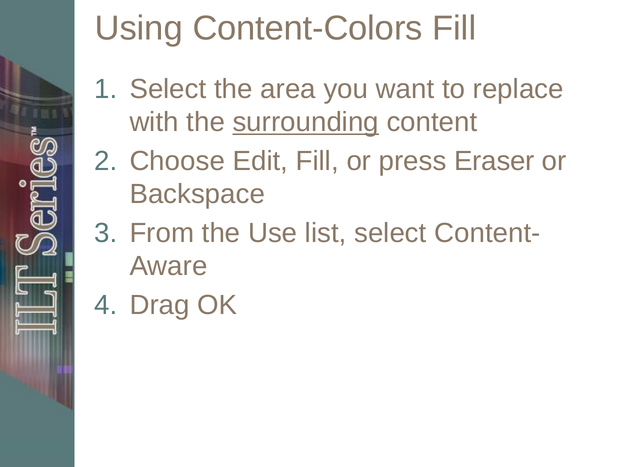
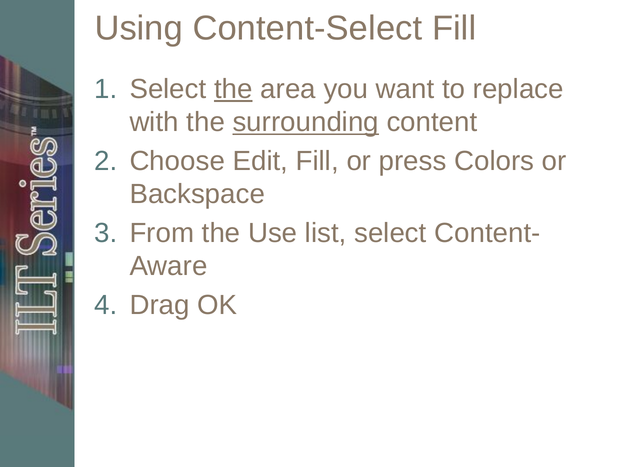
Content-Colors: Content-Colors -> Content-Select (307, 28)
the underline: none -> present (233, 89)
Eraser: Eraser -> Colors (494, 161)
